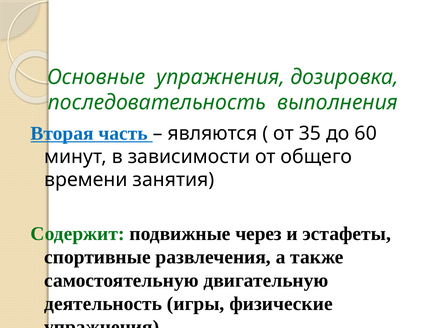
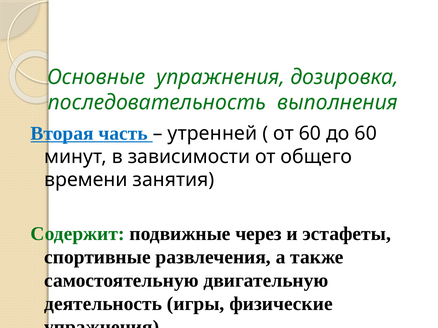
являются: являются -> утренней (212, 133)
от 35: 35 -> 60 (310, 133)
